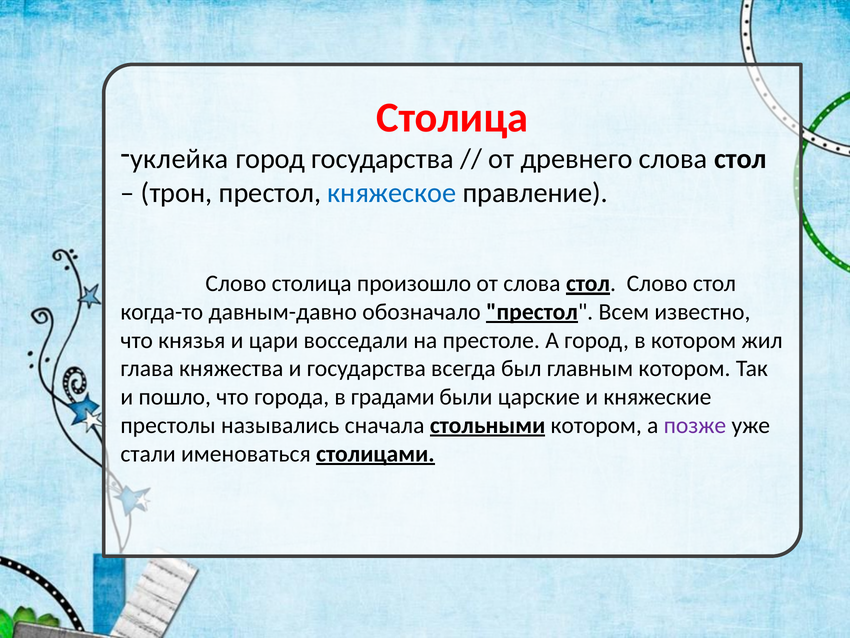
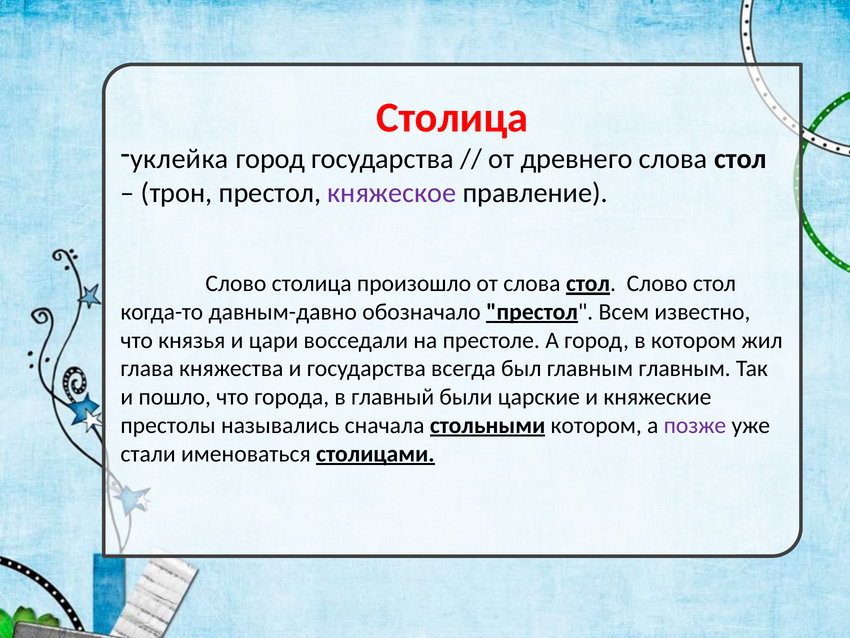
княжеское colour: blue -> purple (392, 193)
главным котором: котором -> главным (685, 368)
градами: градами -> главный (393, 397)
